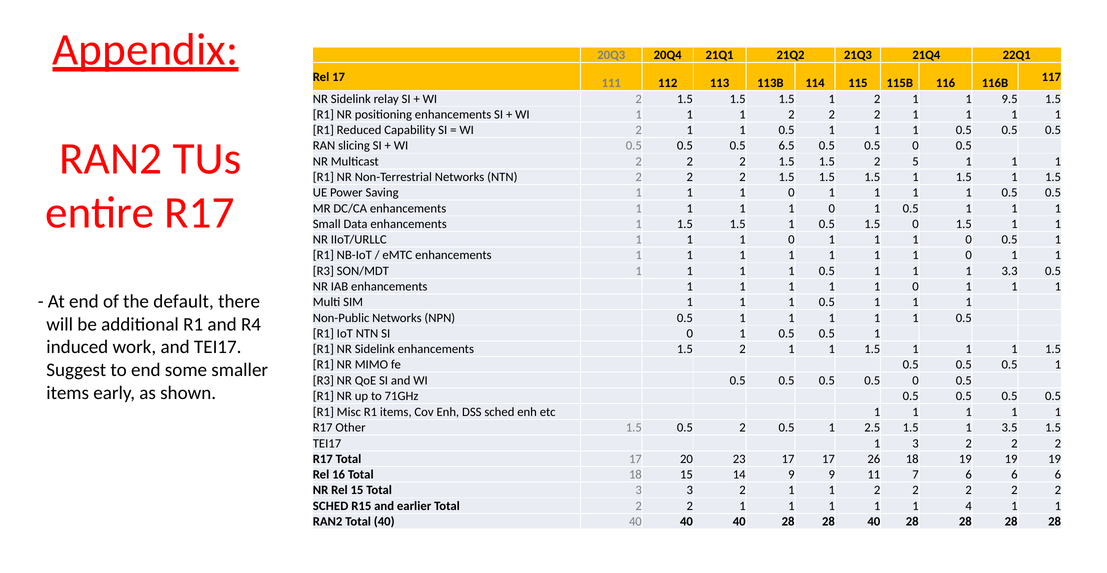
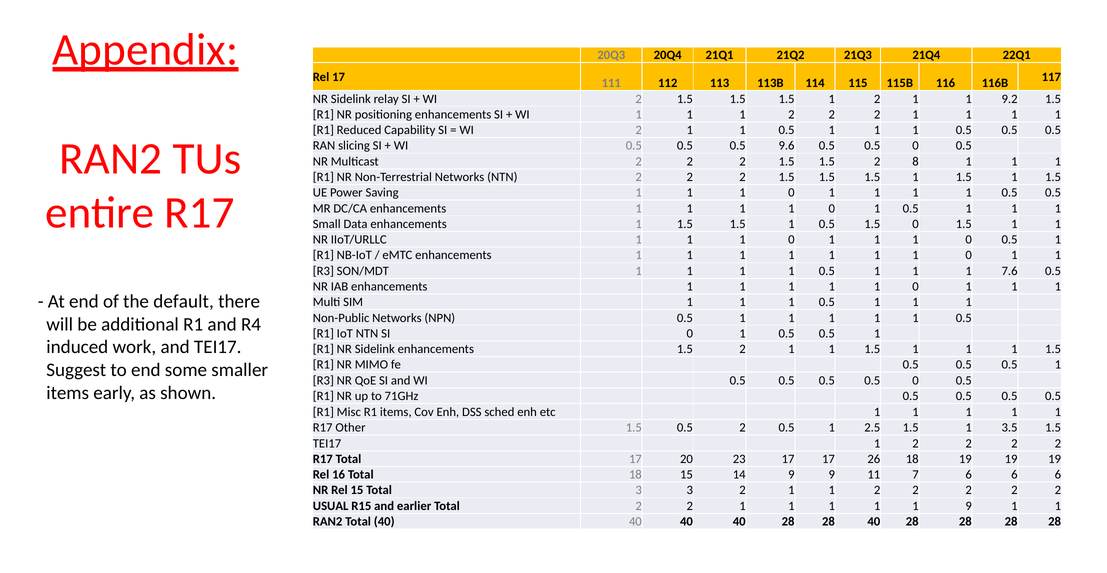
9.5: 9.5 -> 9.2 (1010, 99)
6.5: 6.5 -> 9.6 (787, 146)
5: 5 -> 8 (916, 161)
3.3: 3.3 -> 7.6 (1010, 271)
TEI17 1 3: 3 -> 2 (916, 443)
SCHED: SCHED -> USUAL (331, 506)
1 4: 4 -> 9 (969, 506)
